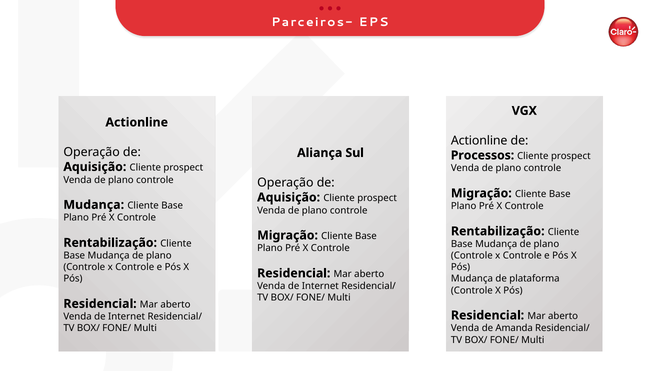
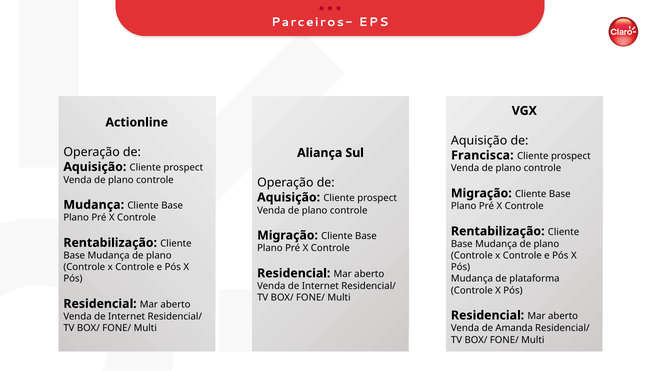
Actionline: Actionline -> Aquisição (479, 141)
Processos: Processos -> Francisca (482, 155)
